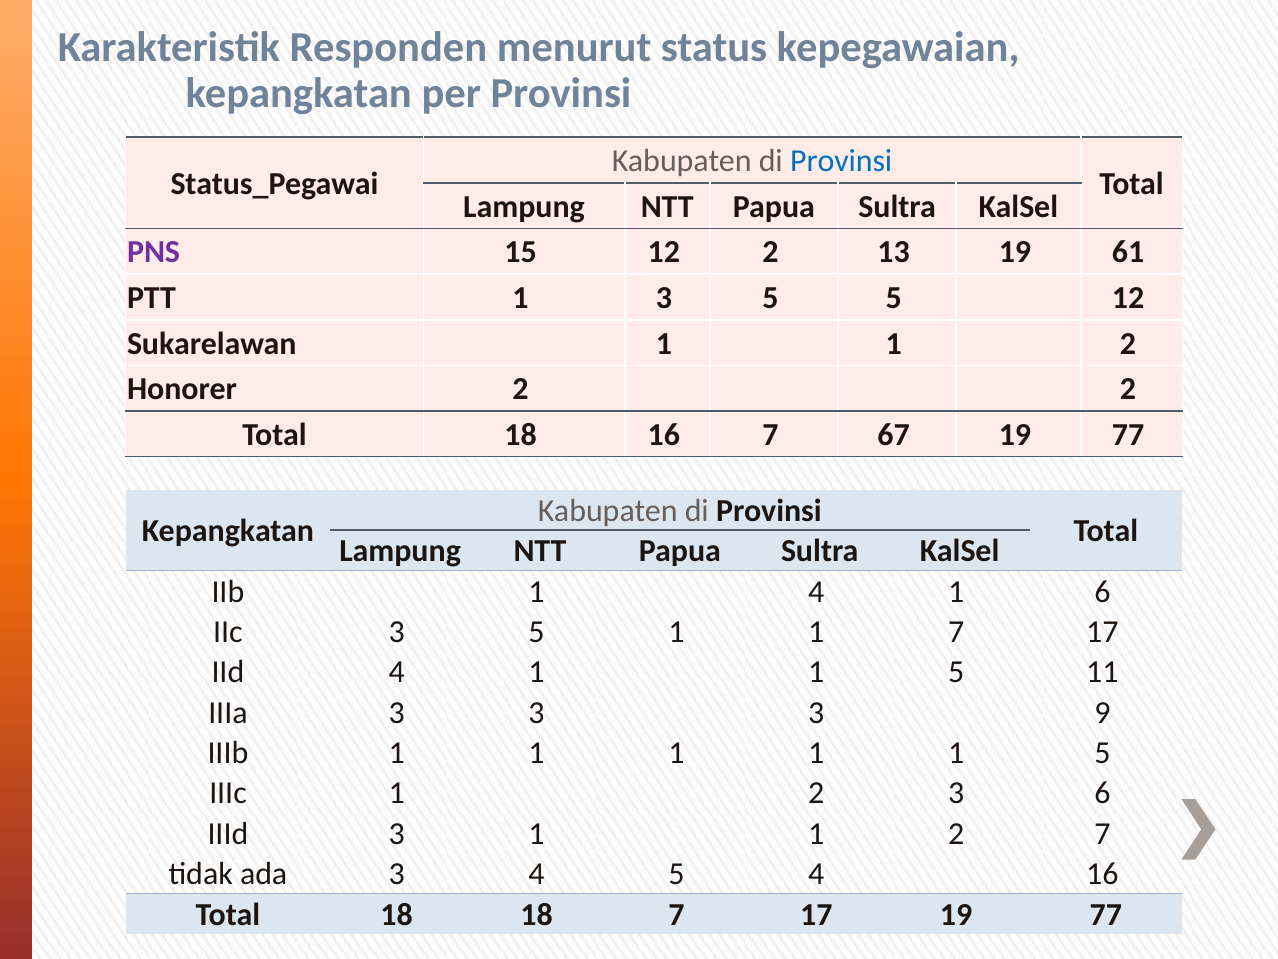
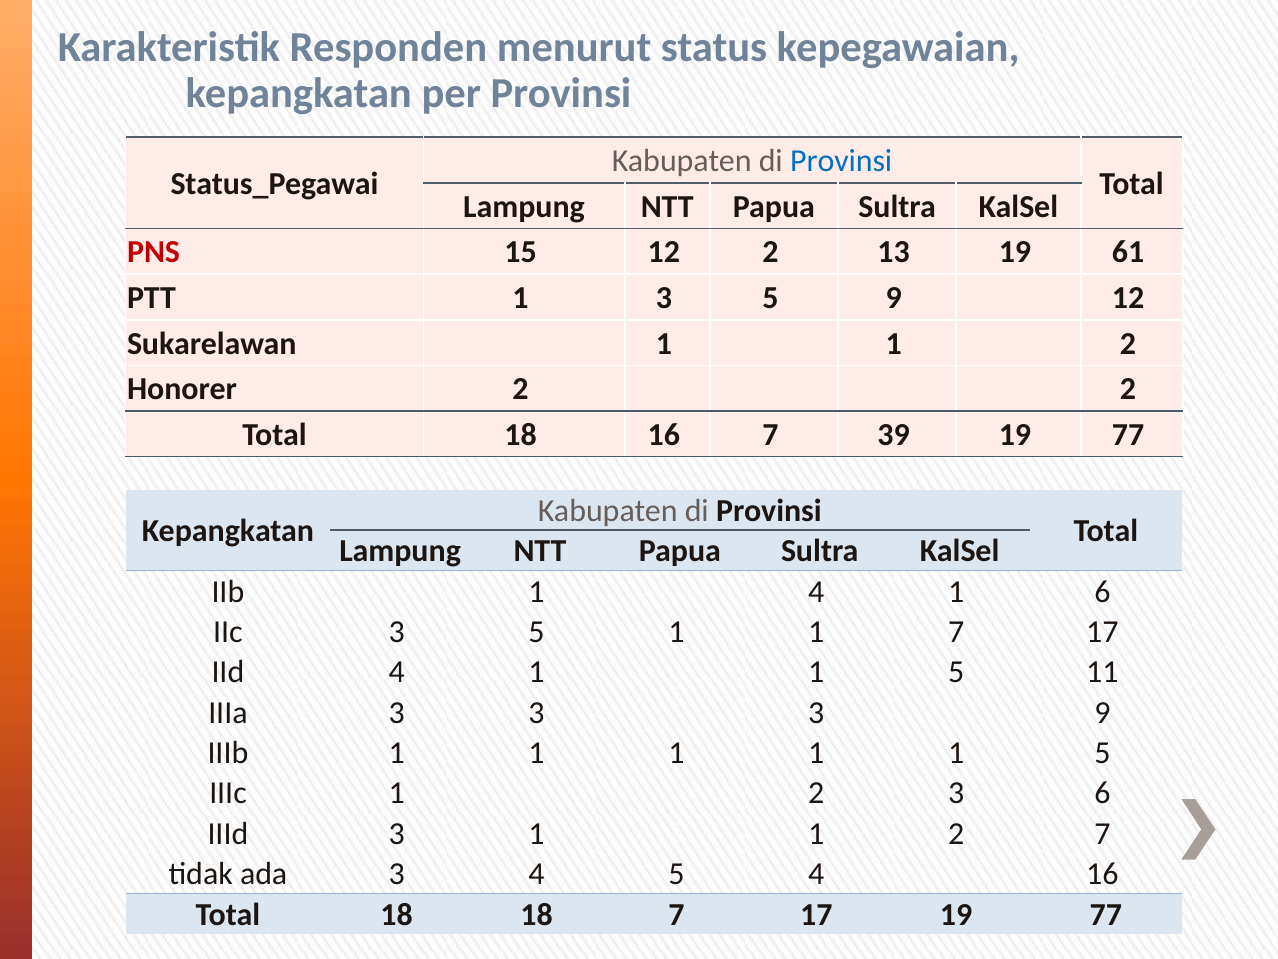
PNS colour: purple -> red (154, 252)
5 5: 5 -> 9 (894, 298)
67: 67 -> 39 (894, 435)
